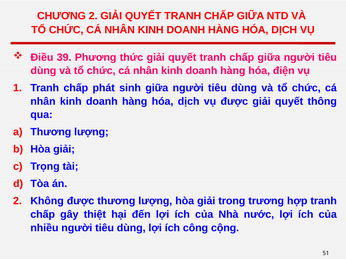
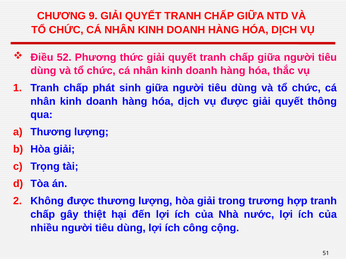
CHƯƠNG 2: 2 -> 9 (93, 16)
39: 39 -> 52 (64, 57)
điện: điện -> thắc (284, 71)
